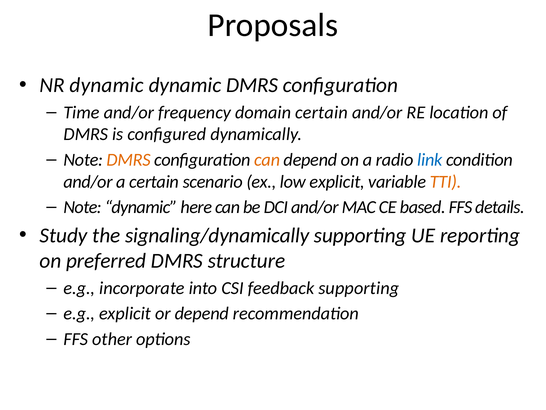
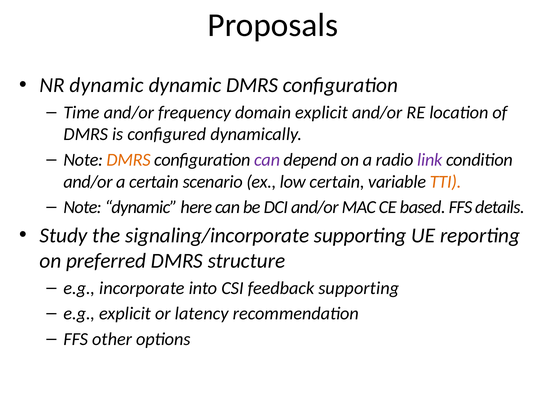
domain certain: certain -> explicit (322, 112)
can colour: orange -> purple (267, 160)
link colour: blue -> purple (430, 160)
low explicit: explicit -> certain (337, 181)
signaling/dynamically: signaling/dynamically -> signaling/incorporate (217, 235)
or depend: depend -> latency (202, 313)
